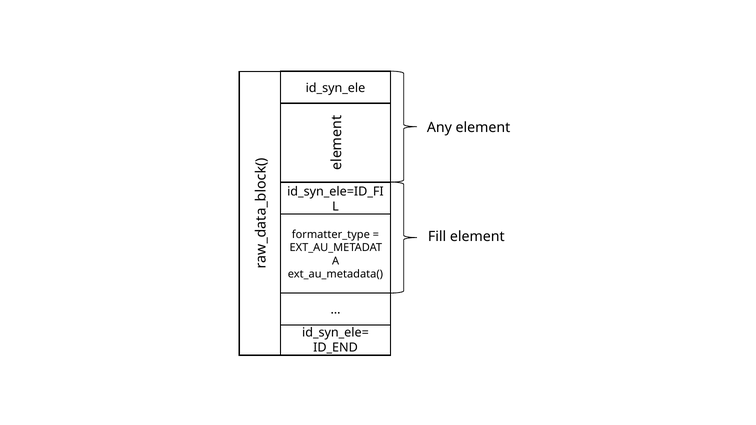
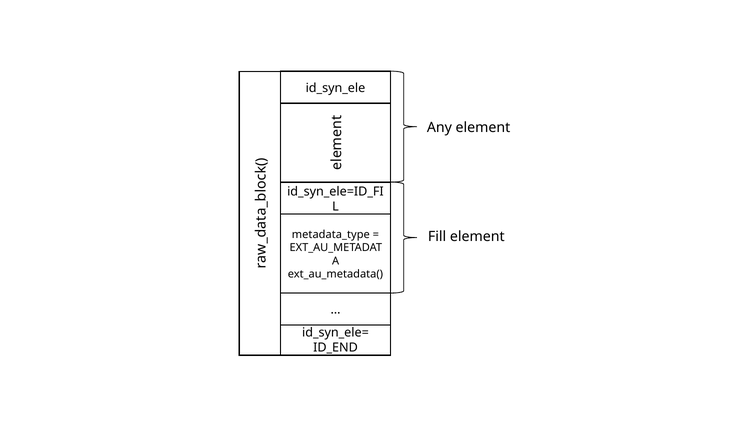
formatter_type: formatter_type -> metadata_type (331, 235)
